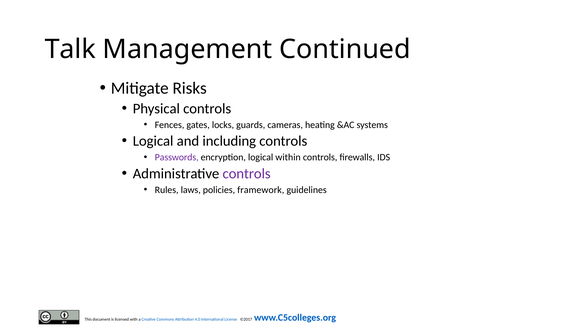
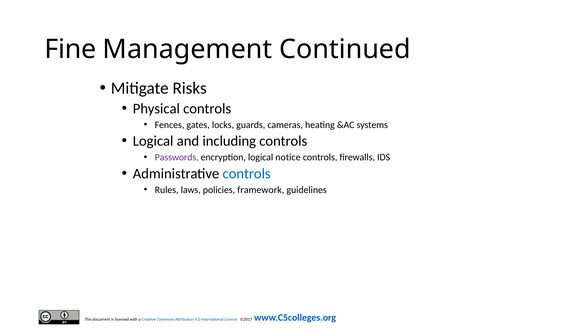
Talk: Talk -> Fine (70, 49)
within: within -> notice (288, 157)
controls colour: purple -> blue (247, 174)
